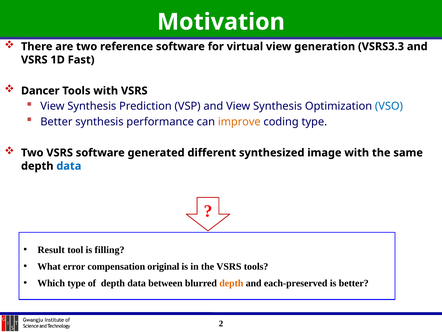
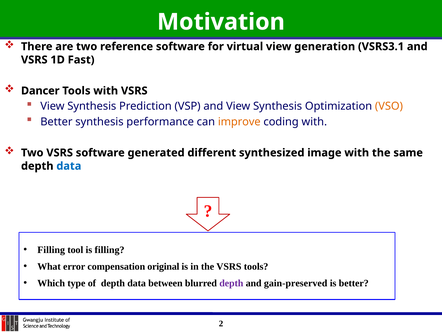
VSRS3.3: VSRS3.3 -> VSRS3.1 (381, 46)
VSO colour: blue -> orange (389, 106)
coding type: type -> with (314, 122)
Result: Result -> Filling (51, 249)
depth colour: orange -> purple (231, 283)
each-preserved: each-preserved -> gain-preserved (296, 283)
